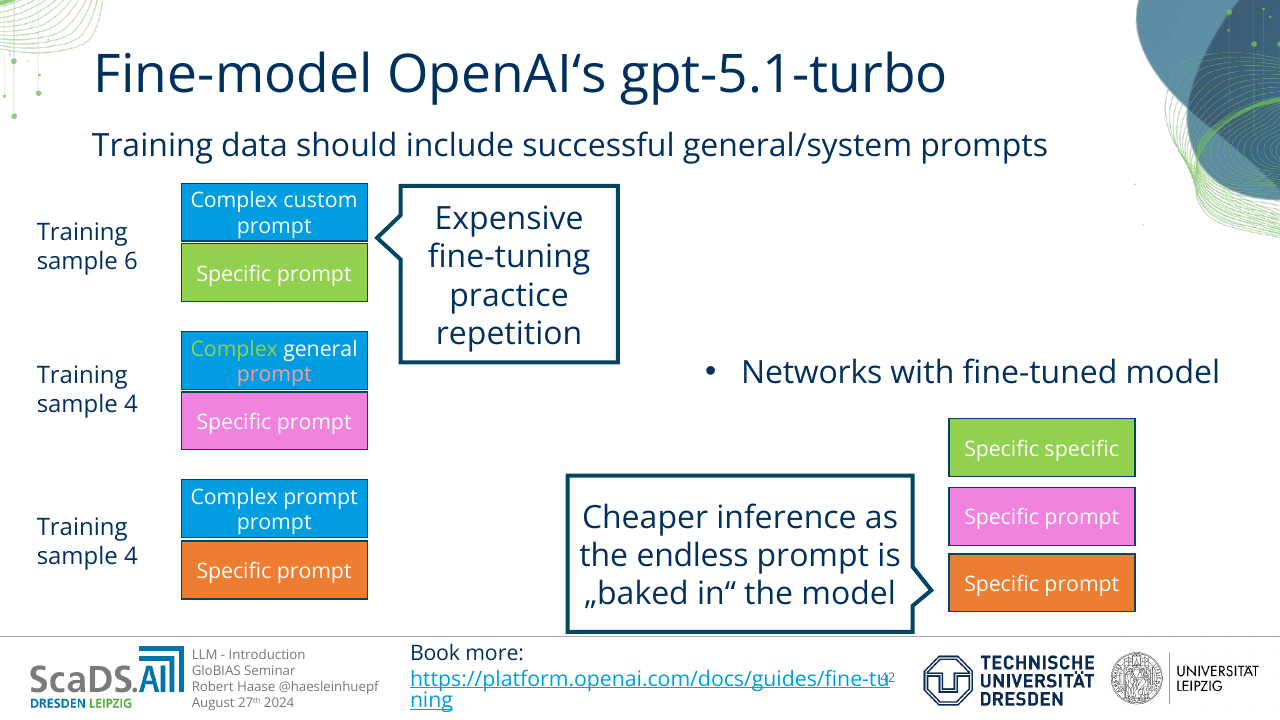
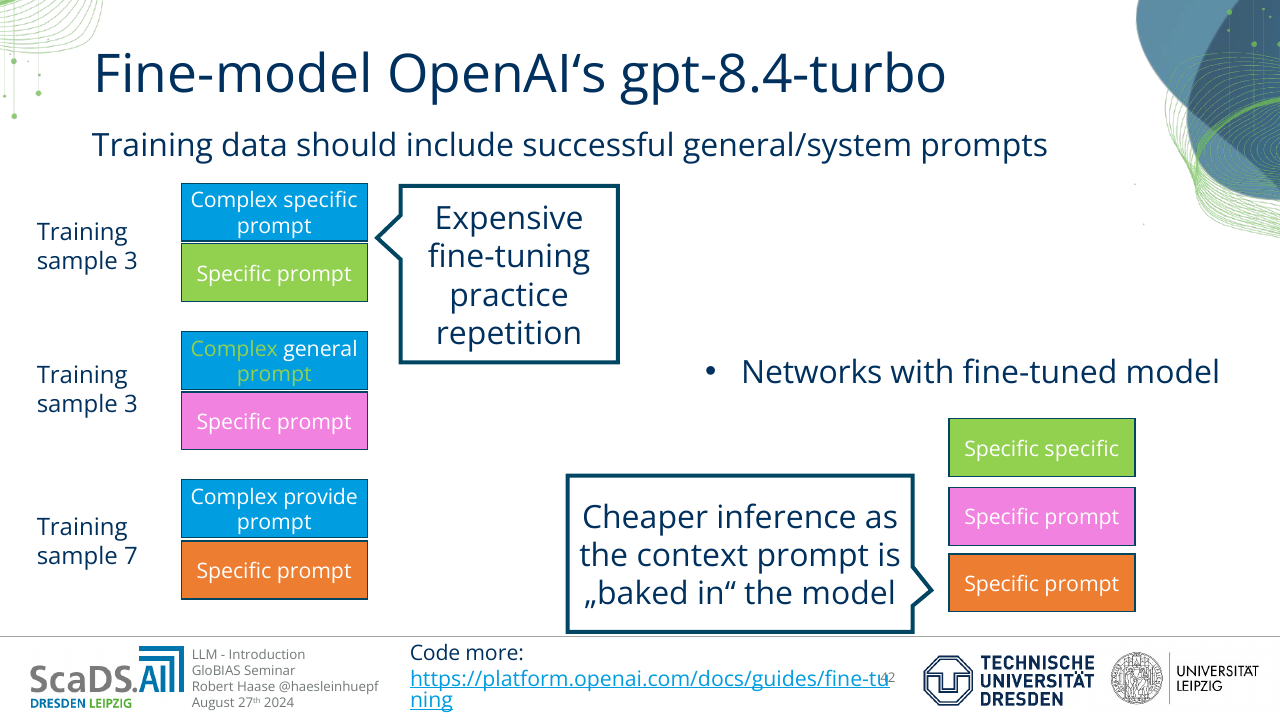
gpt-5.1-turbo: gpt-5.1-turbo -> gpt-8.4-turbo (784, 75)
Complex custom: custom -> specific (320, 201)
6: 6 -> 3 (131, 262)
prompt colour: pink -> light green (274, 375)
4: 4 -> 3 (131, 404)
Complex prompt: prompt -> provide (321, 497)
endless: endless -> context (692, 556)
4: 4 -> 7 (131, 557)
Book: Book -> Code (435, 654)
